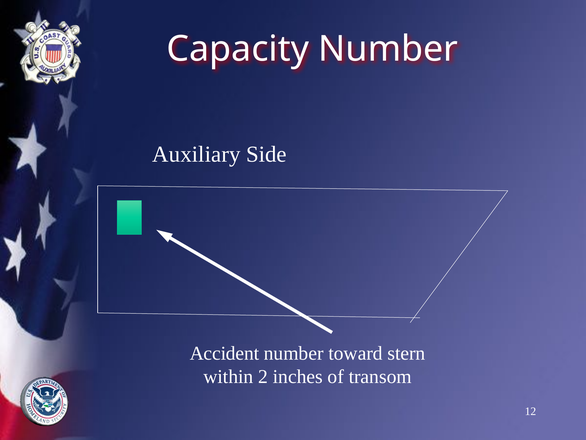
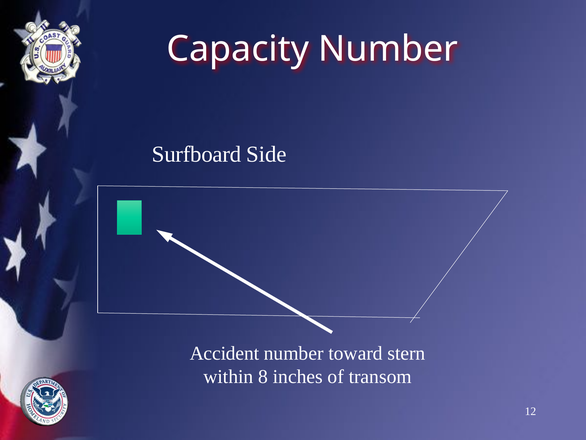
Auxiliary: Auxiliary -> Surfboard (197, 154)
2: 2 -> 8 (263, 376)
